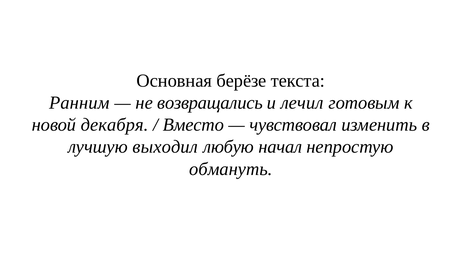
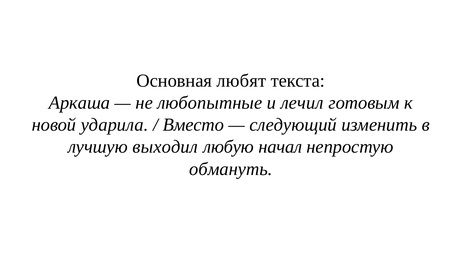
берёзе: берёзе -> любят (241, 81)
Ранним: Ранним -> Аркаша (80, 103)
возвращались: возвращались -> любопытные (210, 103)
декабря: декабря -> ударила (115, 125)
чувствовал: чувствовал -> следующий (293, 125)
